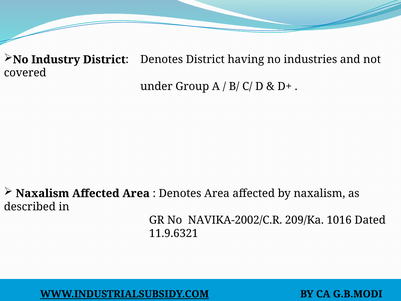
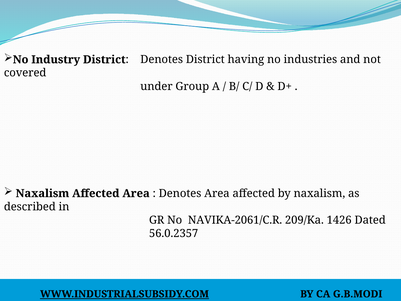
NAVIKA-2002/C.R: NAVIKA-2002/C.R -> NAVIKA-2061/C.R (235, 220)
1016: 1016 -> 1426 (339, 220)
11.9.6321: 11.9.6321 -> 56.0.2357 (174, 233)
